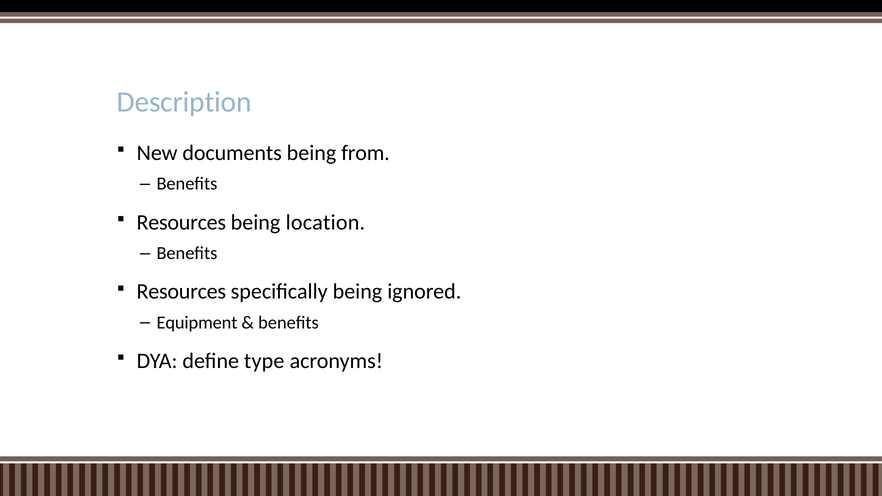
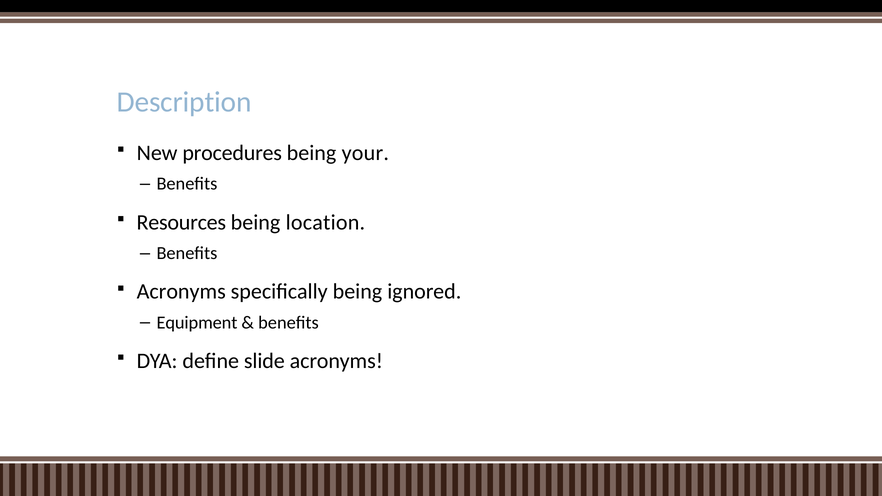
documents: documents -> procedures (232, 153)
from: from -> your (365, 153)
Resources: Resources -> Acronyms (181, 292)
type: type -> slide (264, 361)
